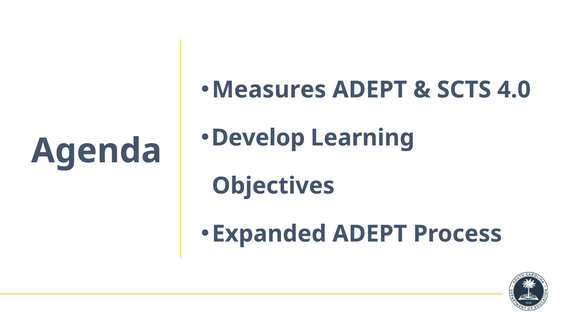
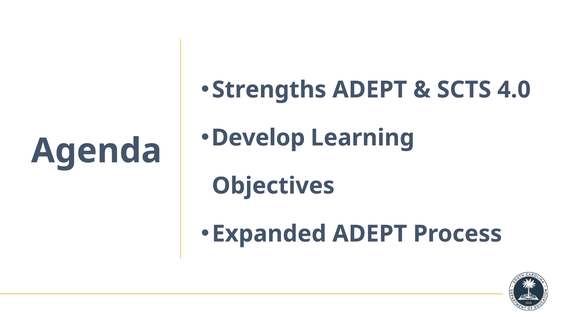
Measures: Measures -> Strengths (269, 90)
